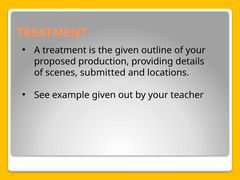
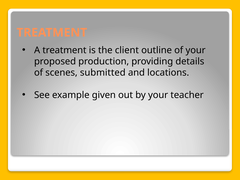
the given: given -> client (127, 50)
